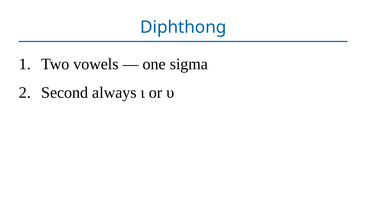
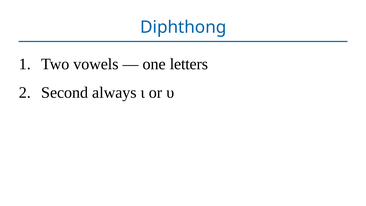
sigma: sigma -> letters (189, 64)
